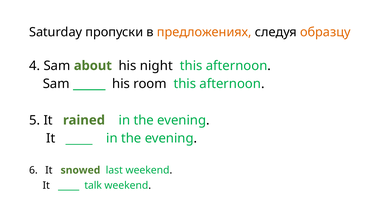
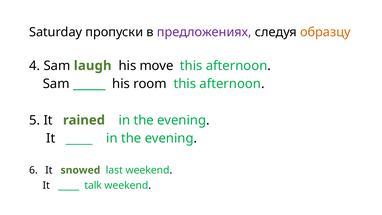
предложениях colour: orange -> purple (204, 32)
about: about -> laugh (93, 66)
night: night -> move (156, 66)
